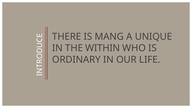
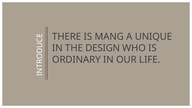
WITHIN: WITHIN -> DESIGN (103, 48)
